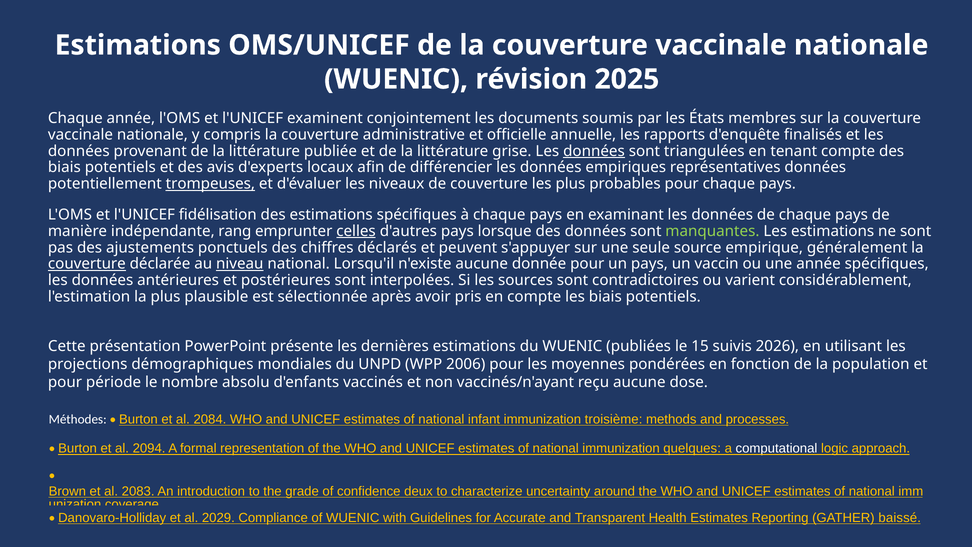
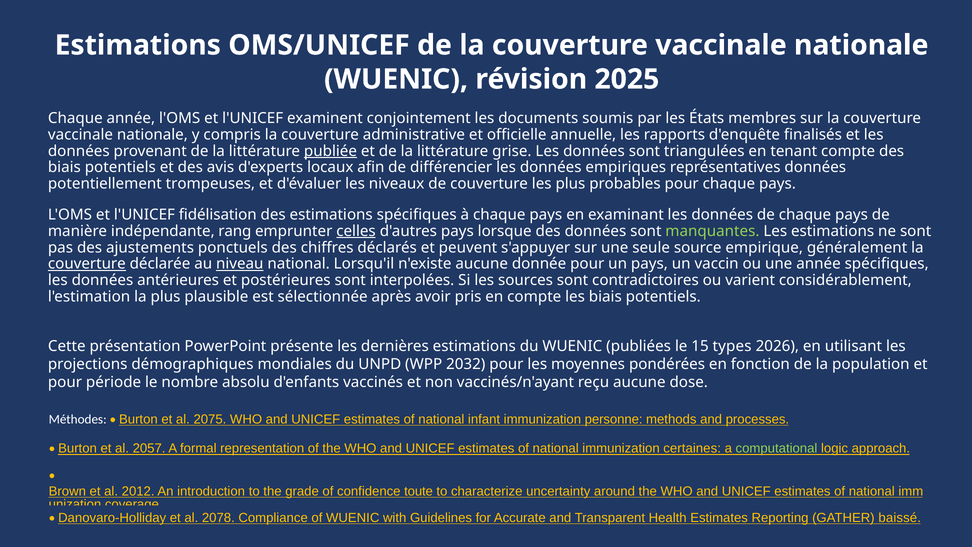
publiée underline: none -> present (330, 151)
données underline: present -> none (594, 151)
trompeuses underline: present -> none (210, 184)
suivis: suivis -> types (732, 346)
2006: 2006 -> 2032 (466, 364)
2084: 2084 -> 2075 (210, 419)
troisième: troisième -> personne (614, 419)
2094: 2094 -> 2057 (149, 448)
quelques: quelques -> certaines (692, 448)
computational colour: white -> light green (776, 448)
2083: 2083 -> 2012 (138, 491)
deux: deux -> toute (419, 491)
2029: 2029 -> 2078 (218, 518)
